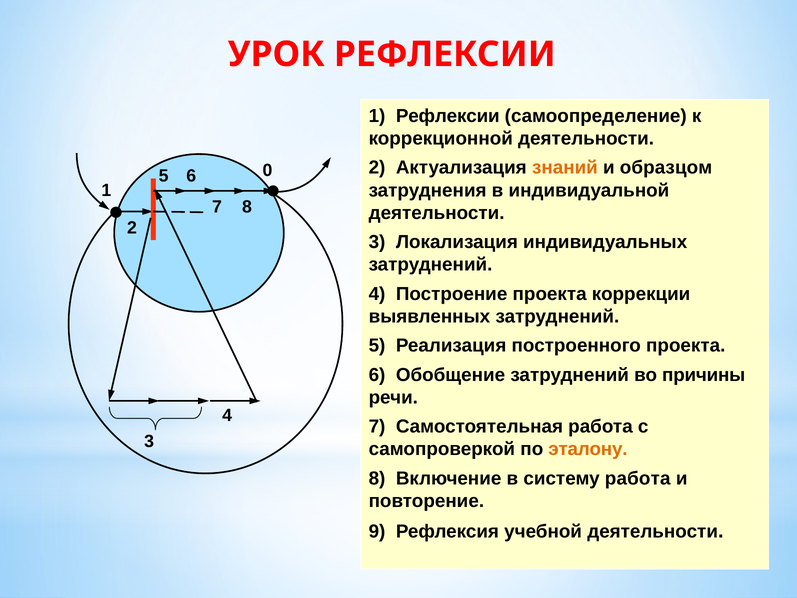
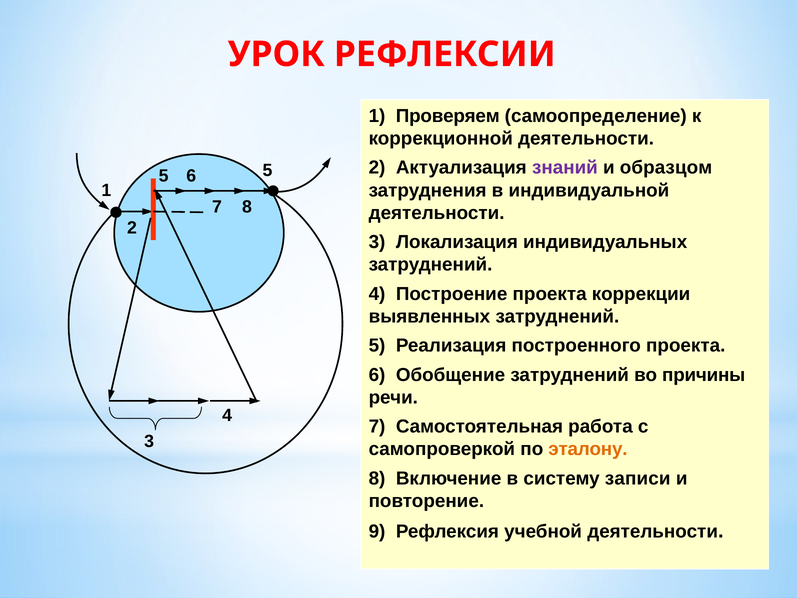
1 Рефлексии: Рефлексии -> Проверяем (448, 116)
знаний colour: orange -> purple (565, 168)
6 0: 0 -> 5 (267, 170)
систему работа: работа -> записи (638, 478)
